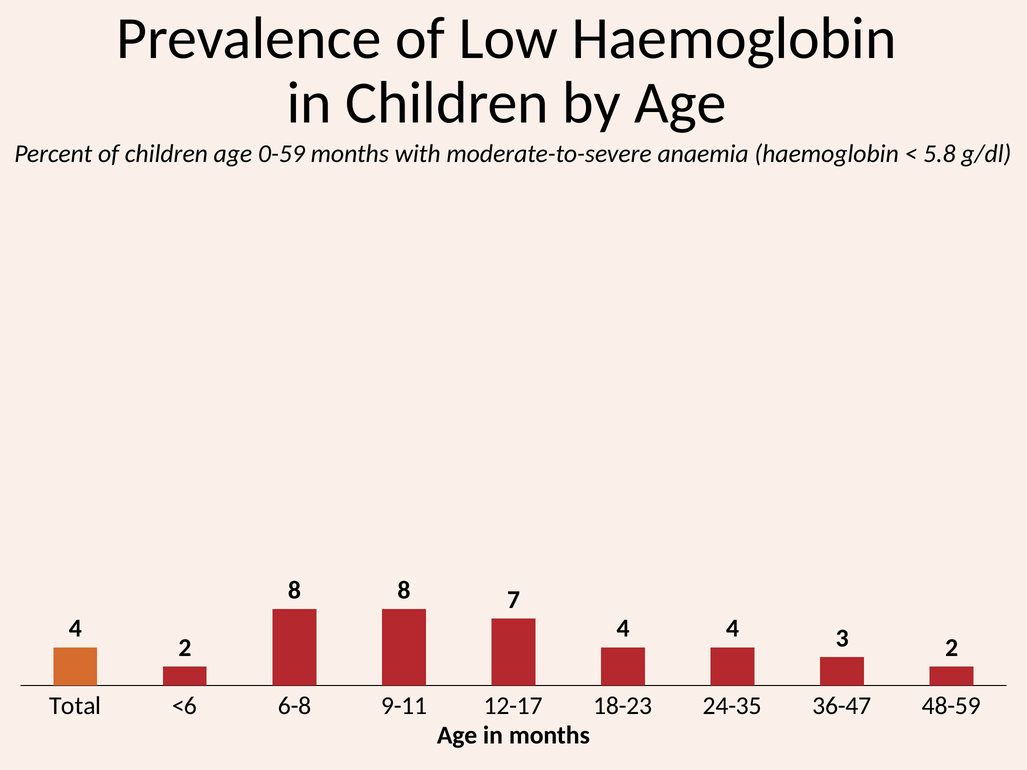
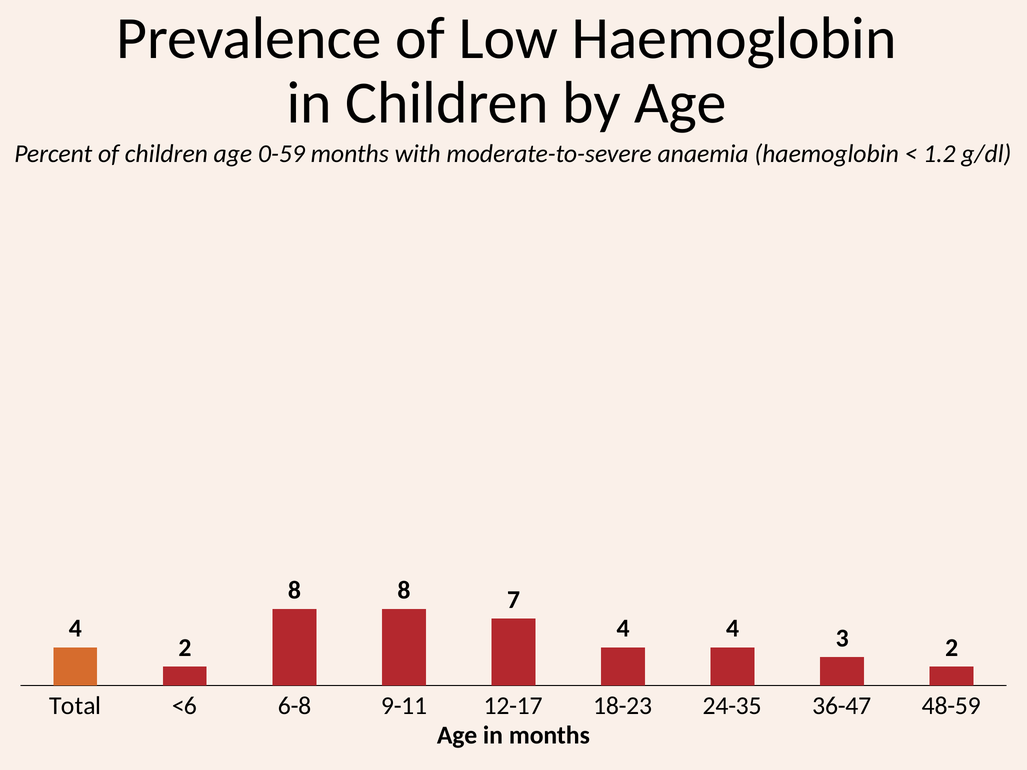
5.8: 5.8 -> 1.2 (939, 154)
